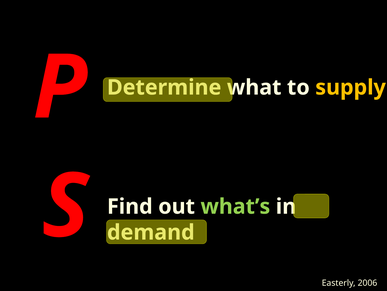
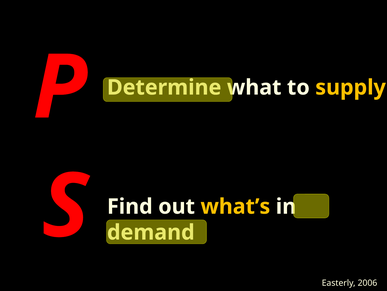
what’s colour: light green -> yellow (235, 206)
